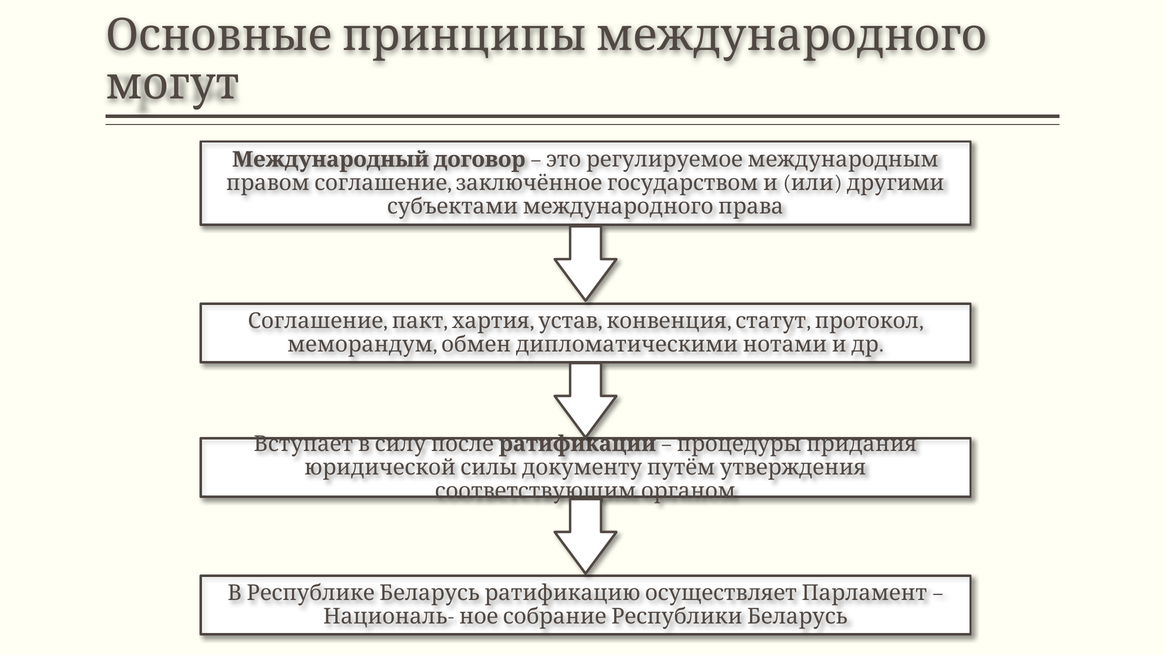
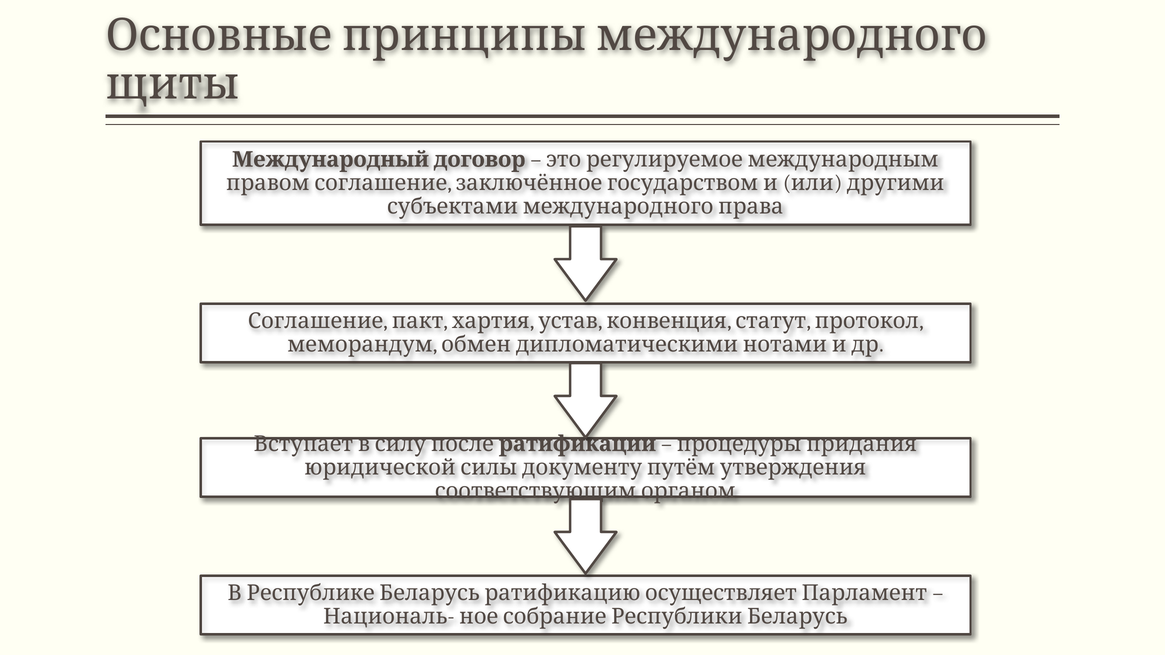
могут: могут -> щиты (172, 84)
